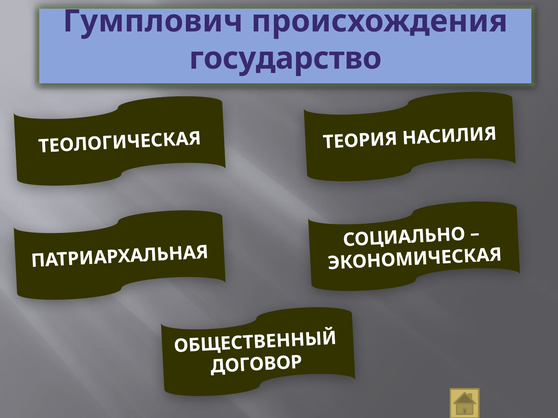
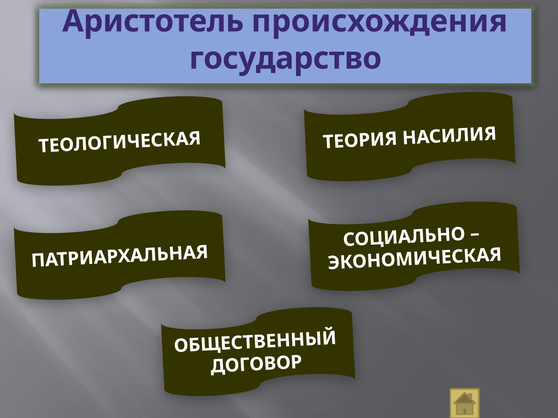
Гумплович: Гумплович -> Аристотель (153, 21)
